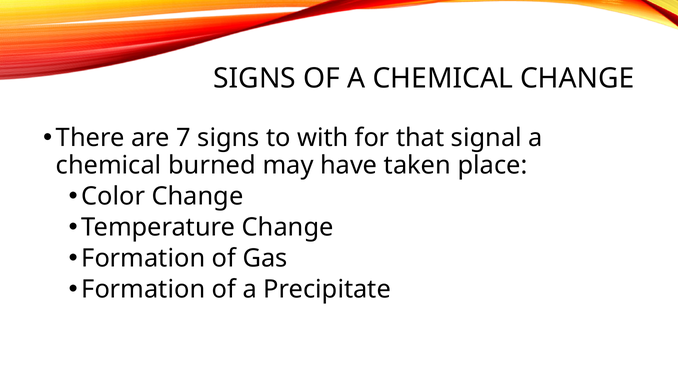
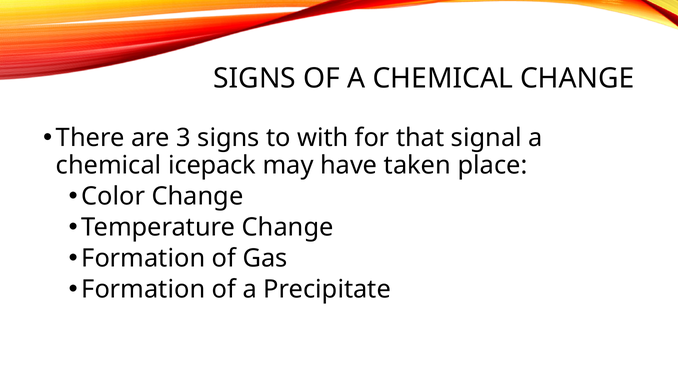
7: 7 -> 3 (183, 138)
burned: burned -> icepack (212, 166)
